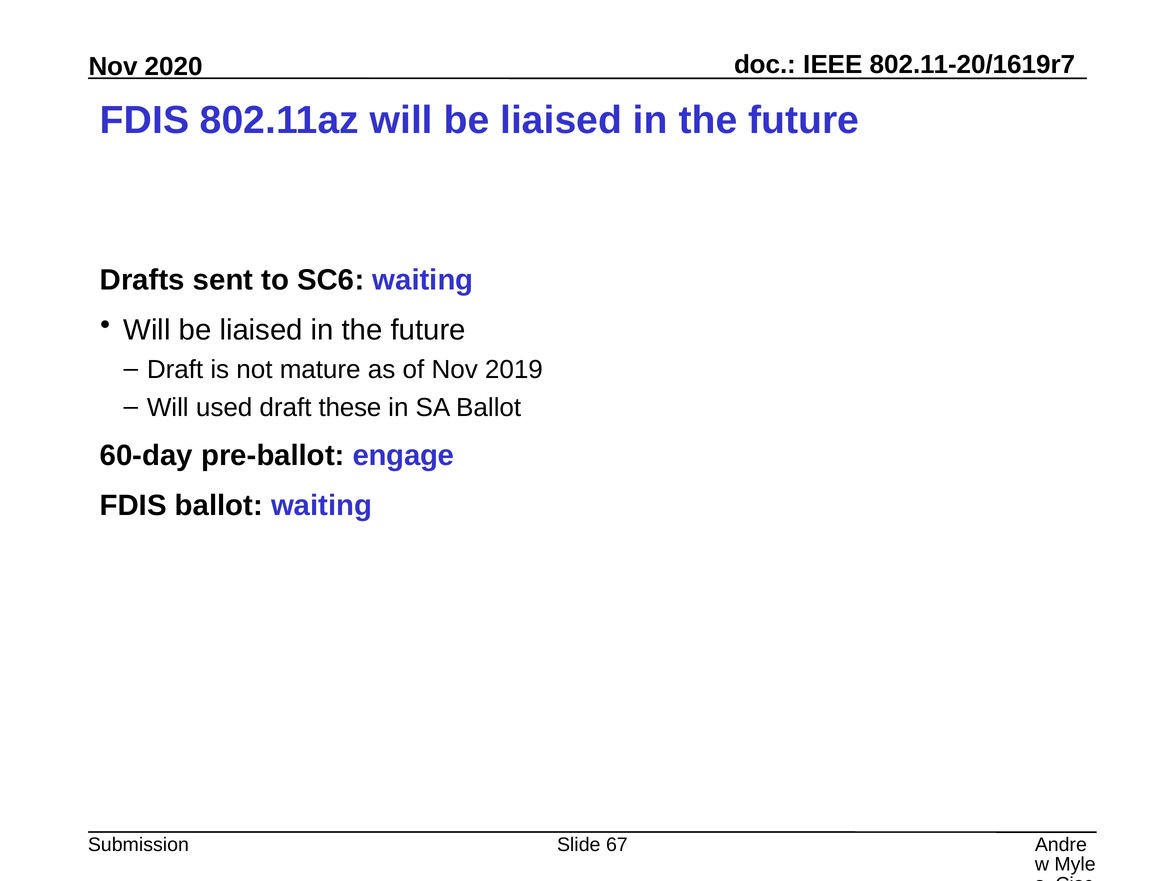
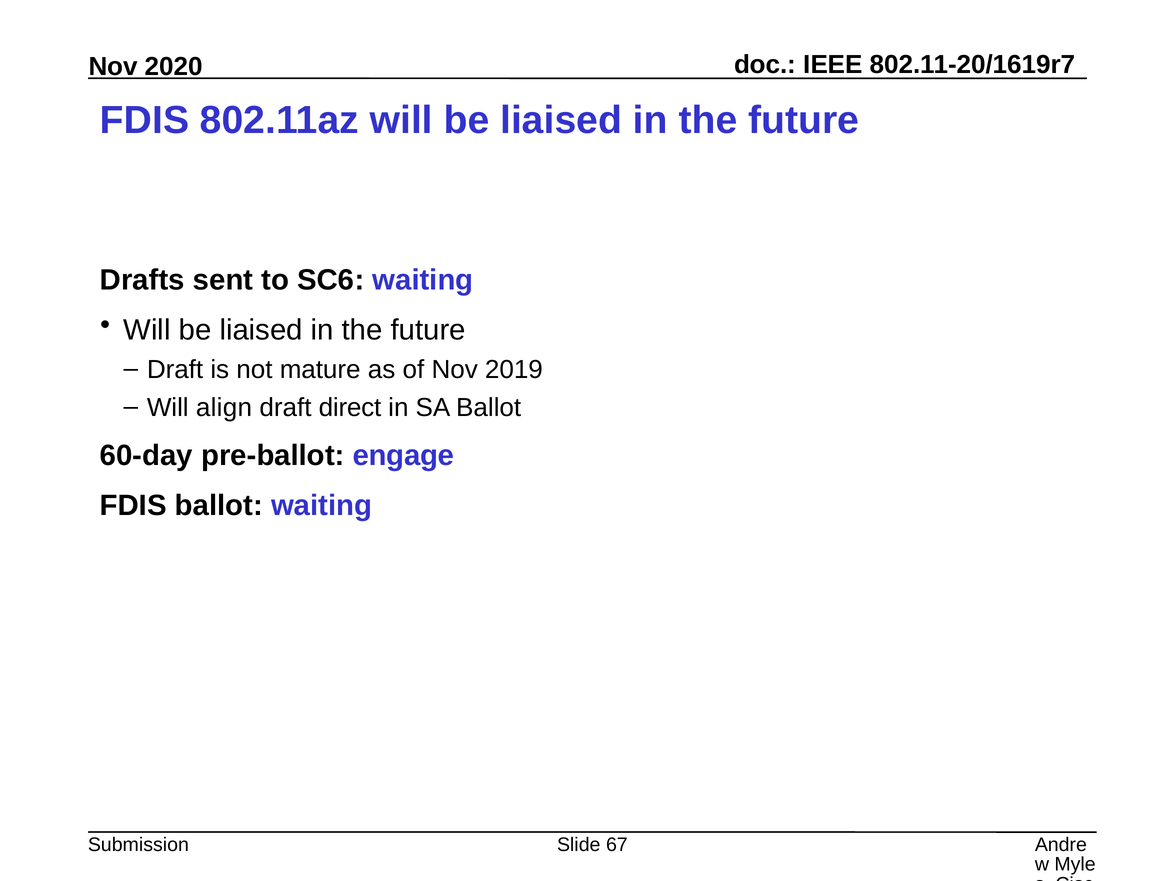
used: used -> align (224, 408)
these: these -> direct (350, 408)
